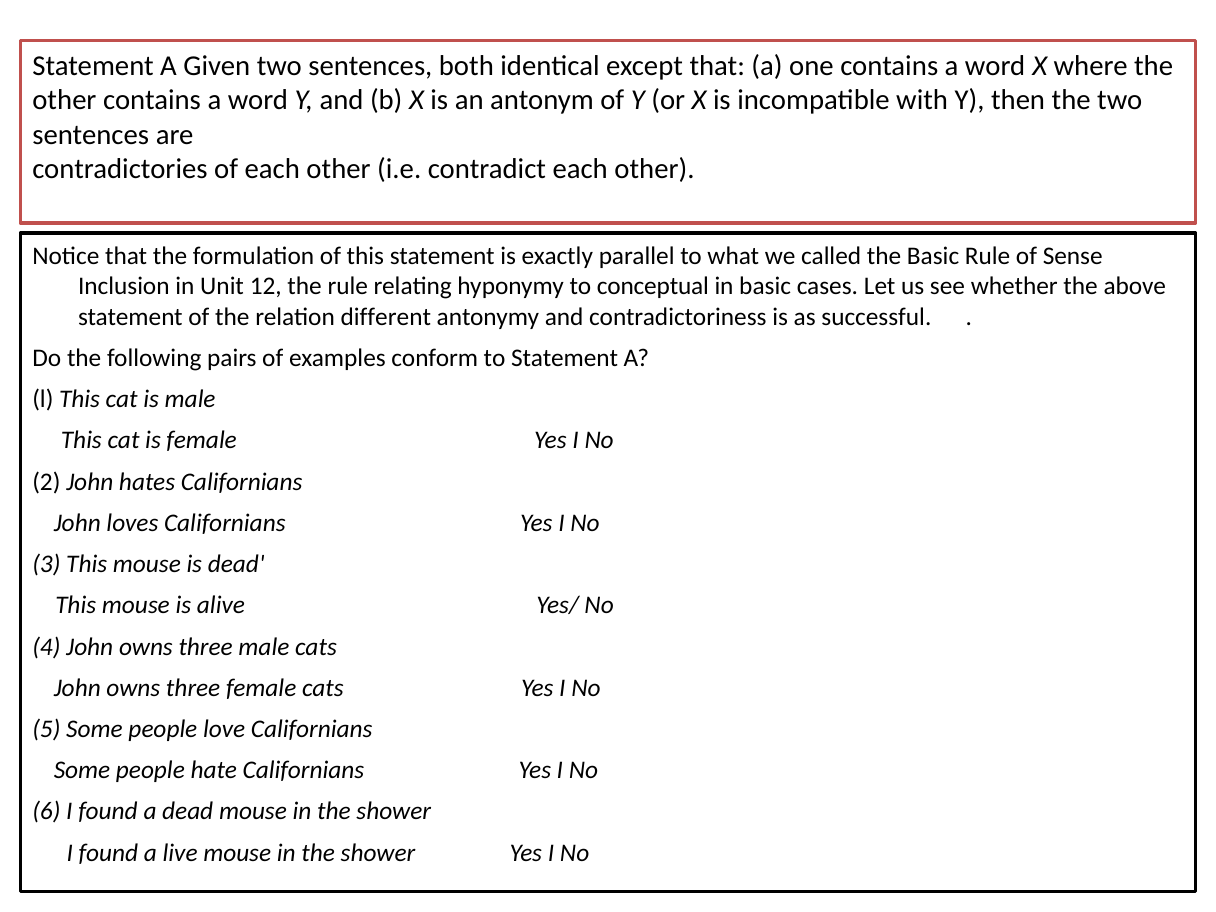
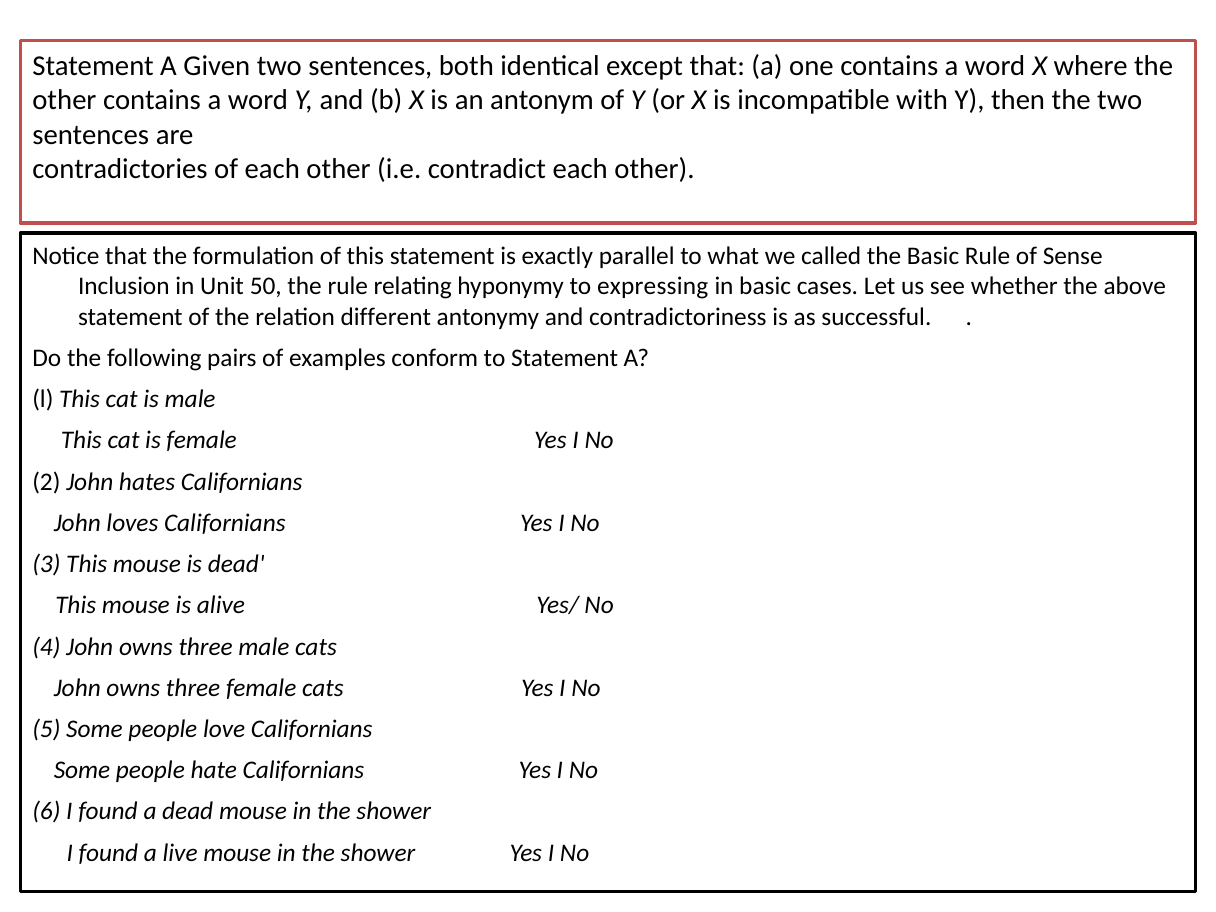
12: 12 -> 50 (266, 286)
conceptual: conceptual -> expressing (653, 286)
